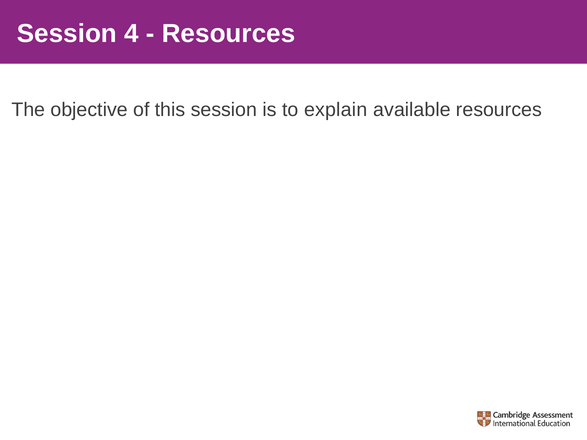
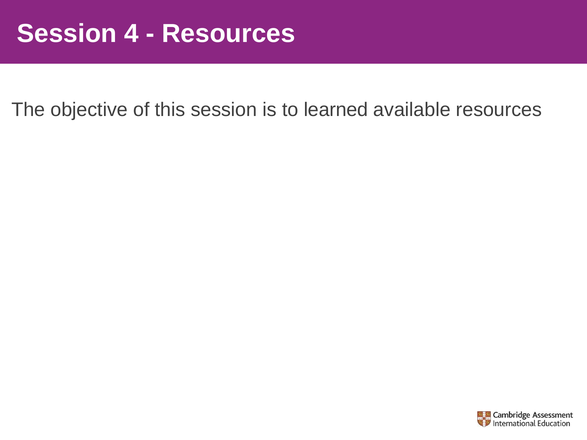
explain: explain -> learned (336, 110)
